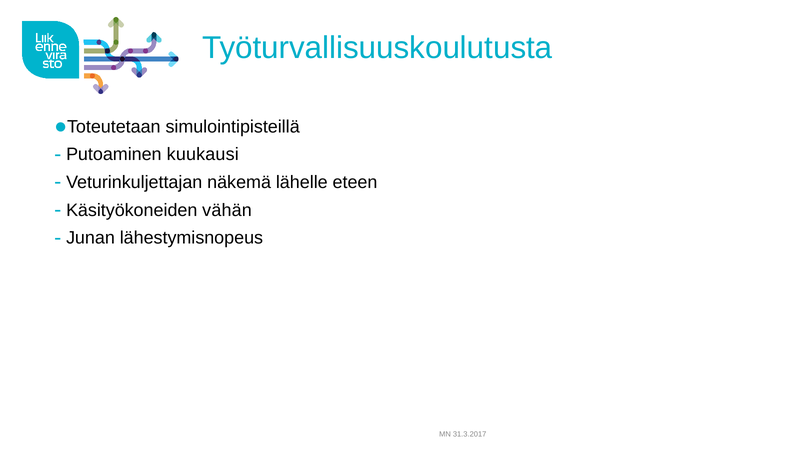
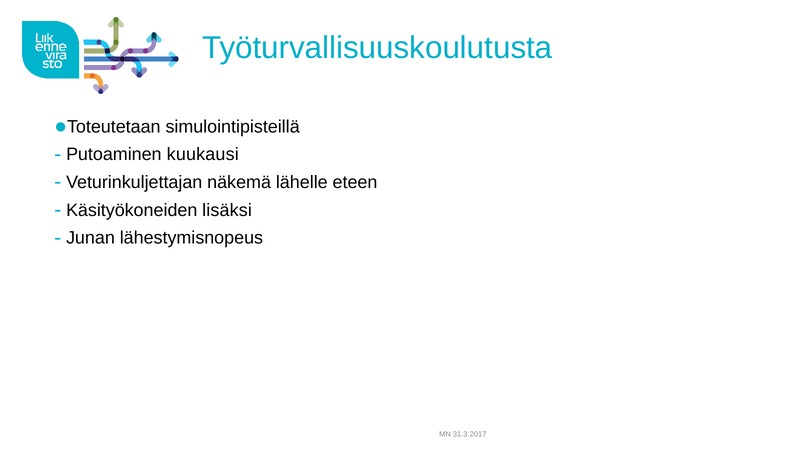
vähän: vähän -> lisäksi (227, 210)
